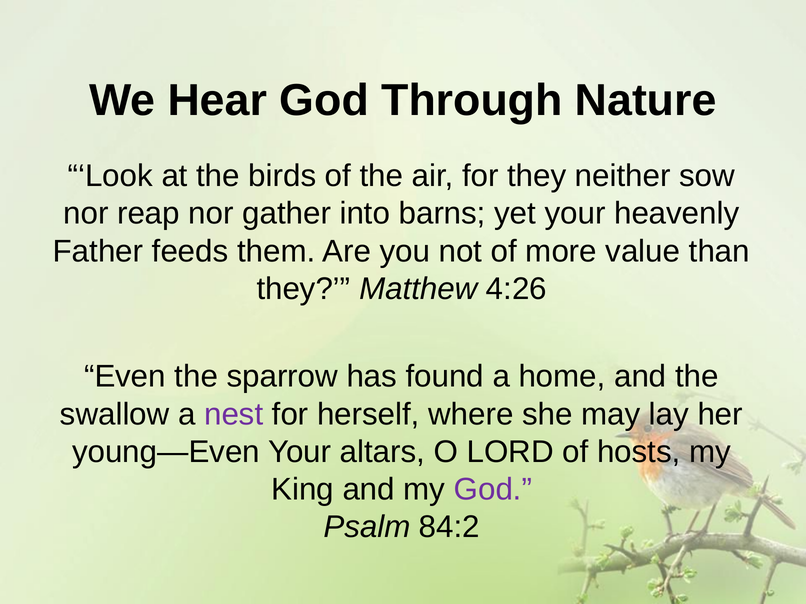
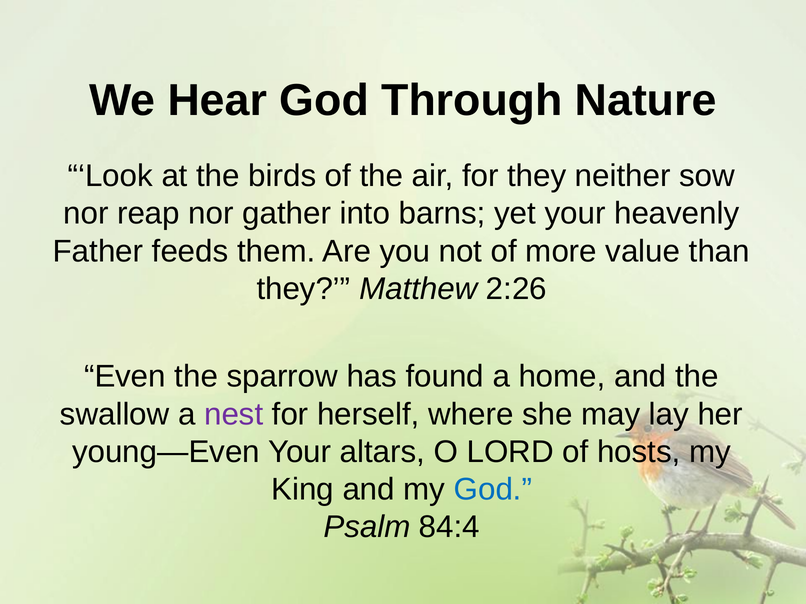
4:26: 4:26 -> 2:26 (516, 289)
God colour: purple -> blue (493, 490)
84:2: 84:2 -> 84:4 (449, 527)
